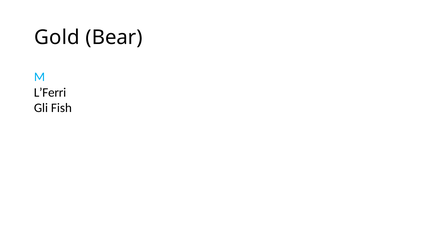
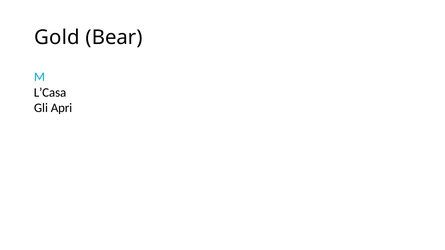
L’Ferri: L’Ferri -> L’Casa (50, 93)
Fish: Fish -> Apri (61, 108)
